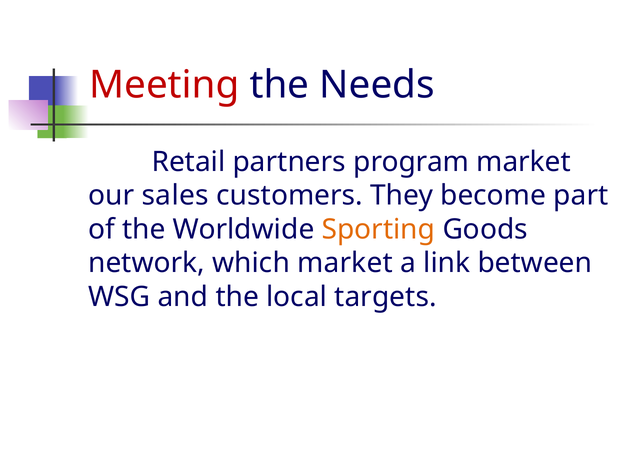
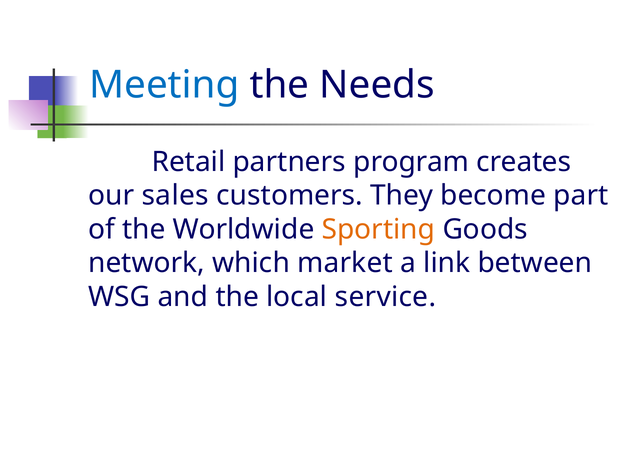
Meeting colour: red -> blue (164, 85)
program market: market -> creates (524, 162)
targets: targets -> service (385, 297)
